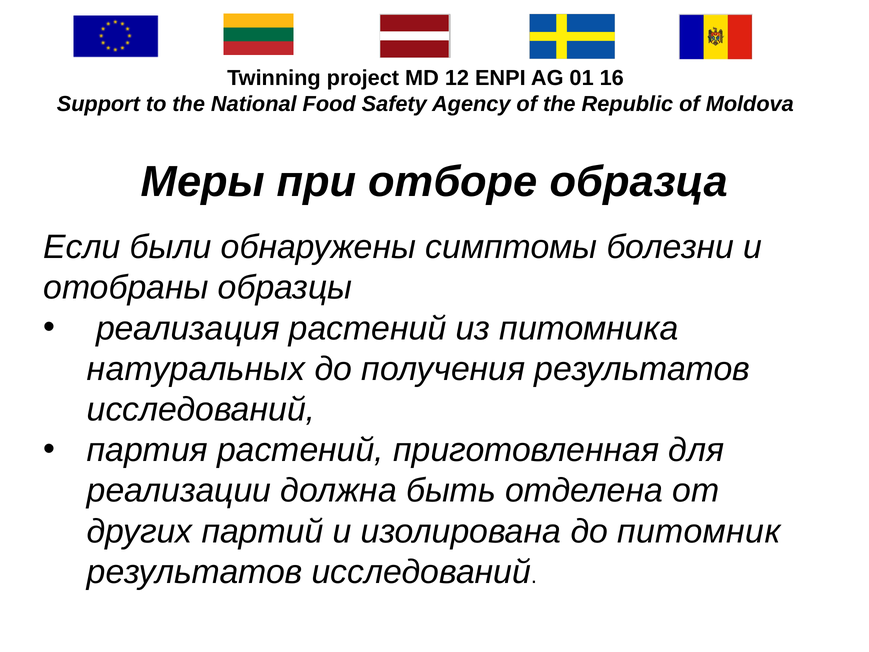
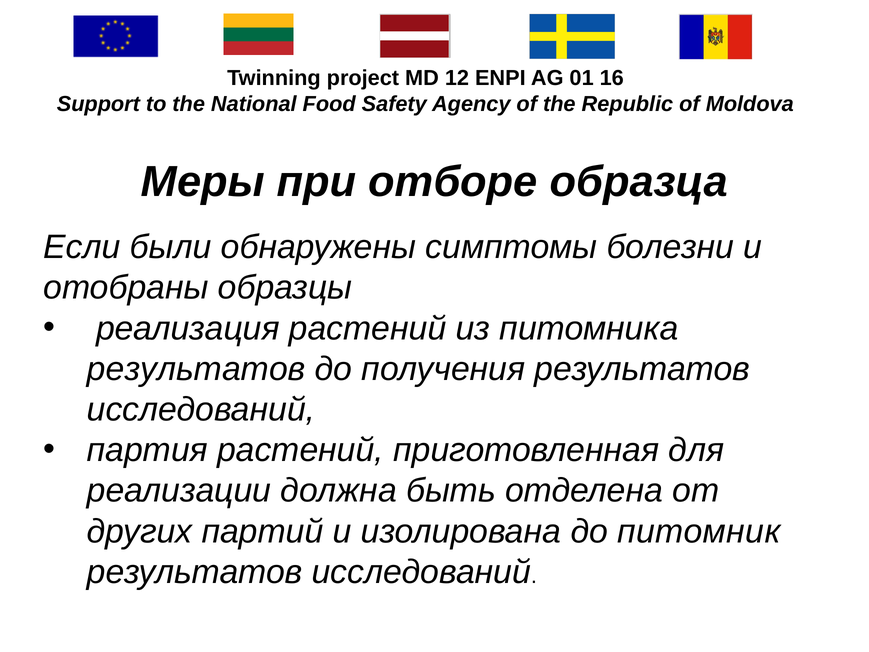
натуральных: натуральных -> результатов (196, 369)
